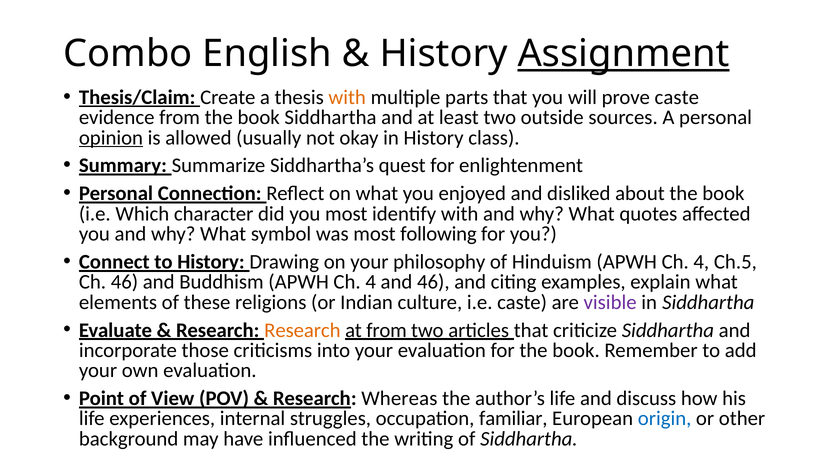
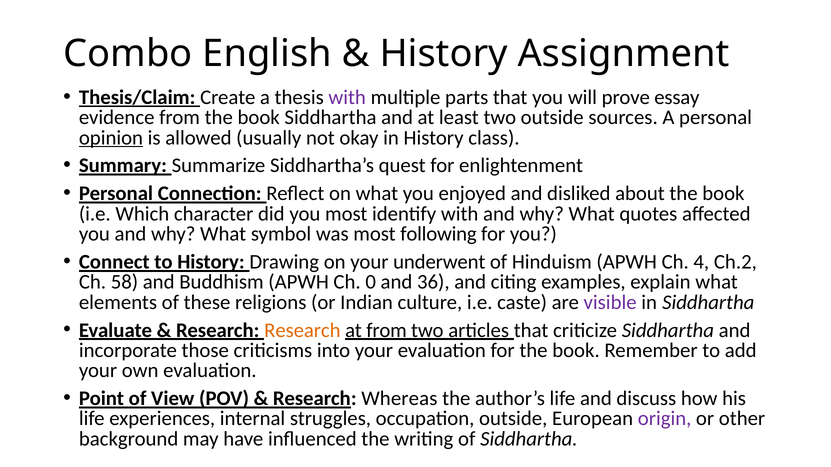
Assignment underline: present -> none (624, 54)
with colour: orange -> purple (347, 97)
prove caste: caste -> essay (677, 97)
philosophy: philosophy -> underwent (439, 262)
Ch.5: Ch.5 -> Ch.2 (735, 262)
Ch 46: 46 -> 58 (124, 282)
Buddhism APWH Ch 4: 4 -> 0 (371, 282)
and 46: 46 -> 36 (433, 282)
occupation familiar: familiar -> outside (513, 419)
origin colour: blue -> purple (665, 419)
